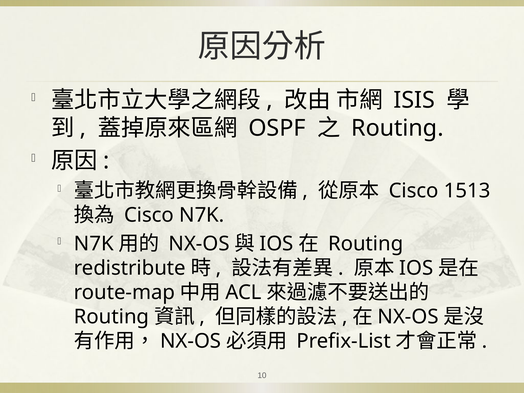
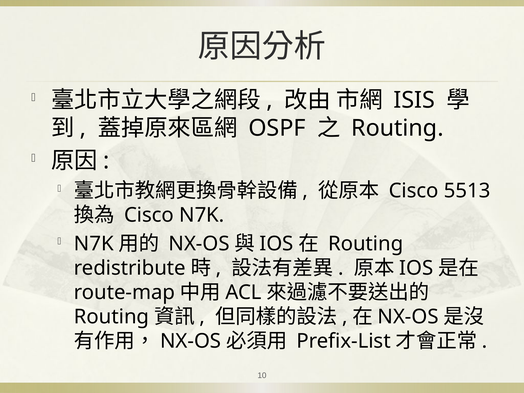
1513: 1513 -> 5513 (467, 191)
